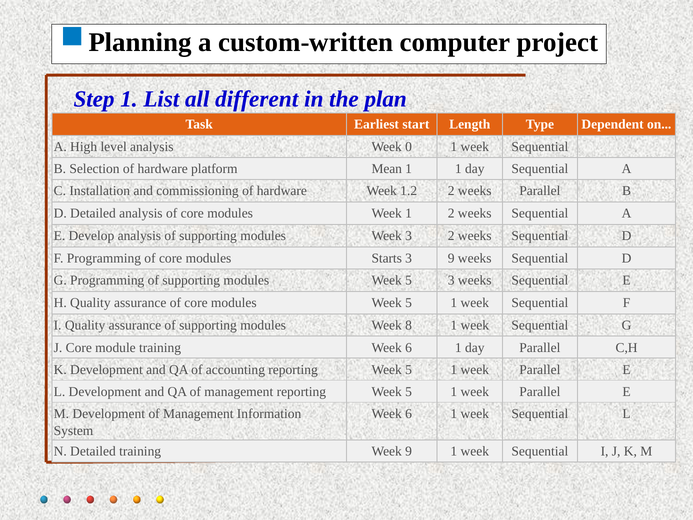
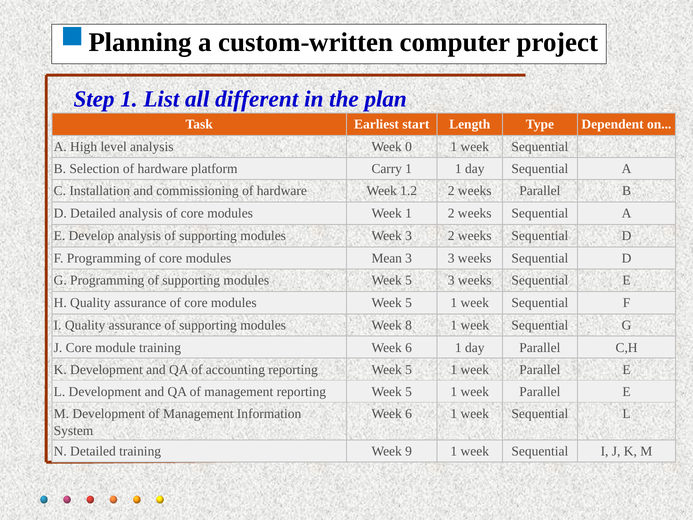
Mean: Mean -> Carry (387, 169)
Starts: Starts -> Mean (387, 258)
3 9: 9 -> 3 (451, 258)
